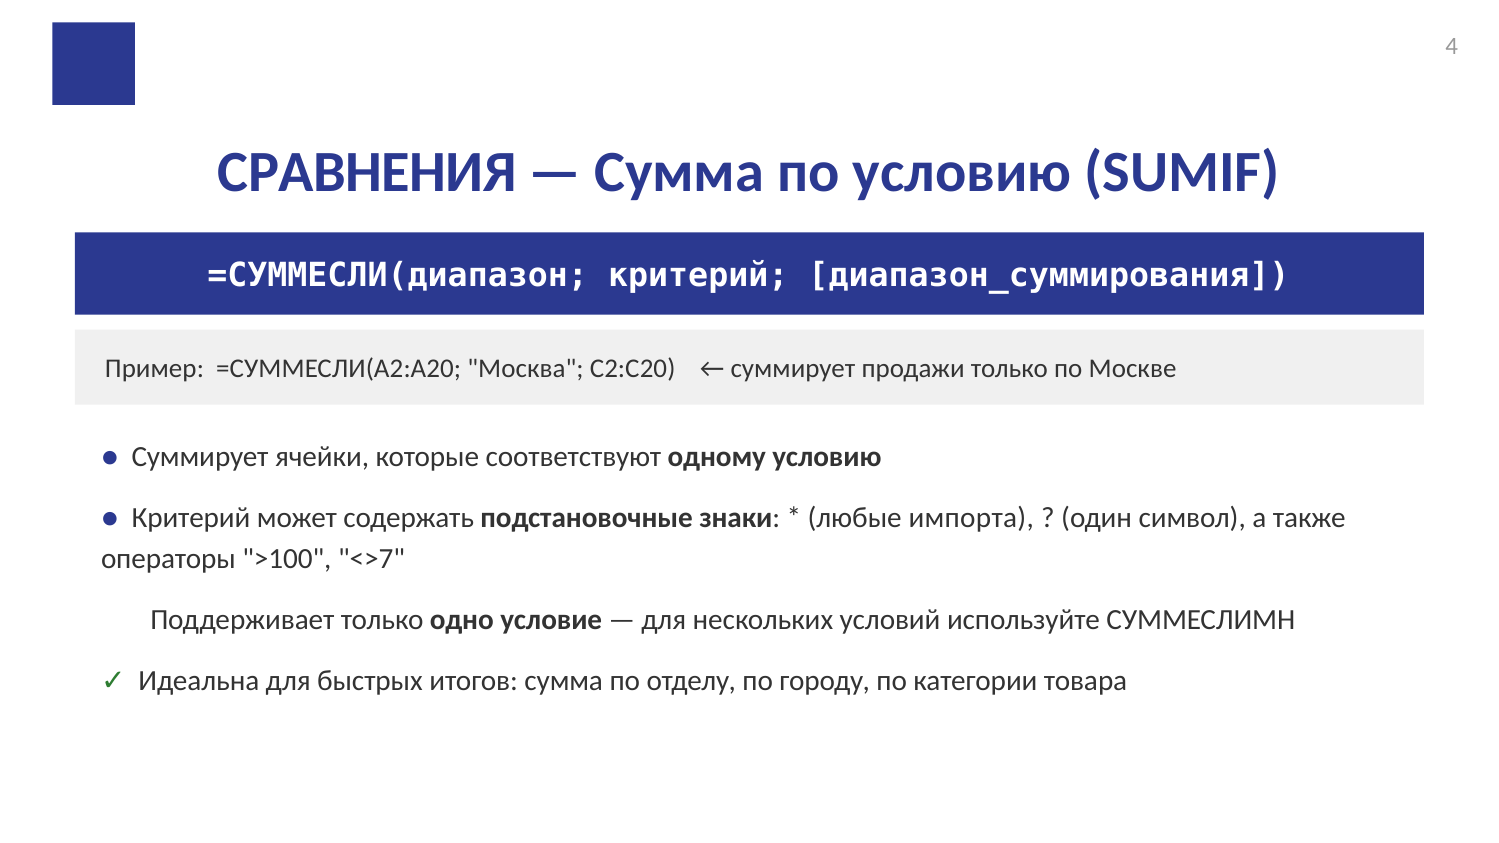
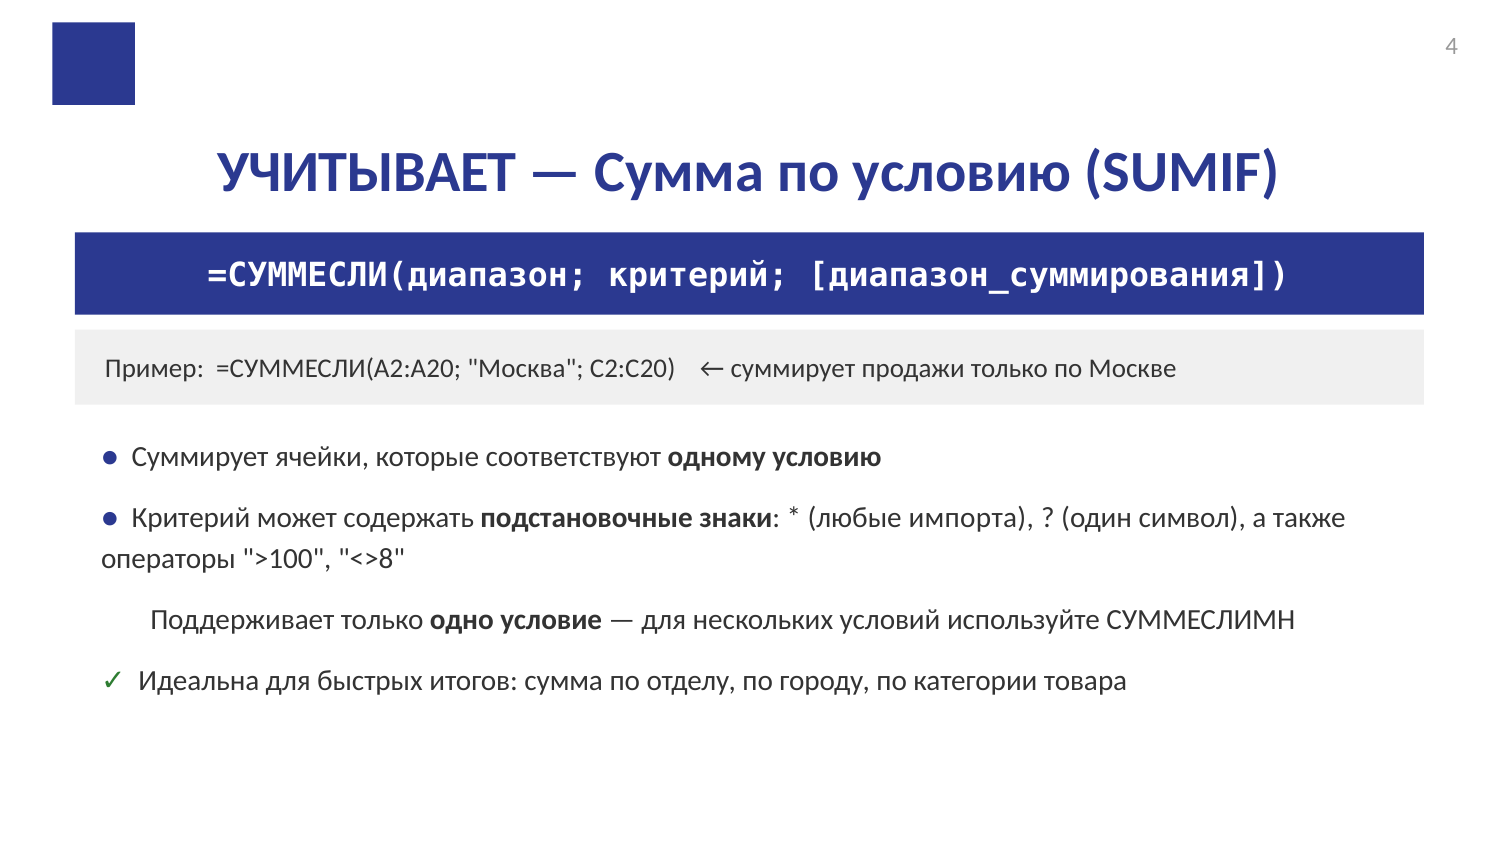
СРАВНЕНИЯ: СРАВНЕНИЯ -> УЧИТЫВАЕТ (367, 173)
<>7: <>7 -> <>8 (372, 559)
